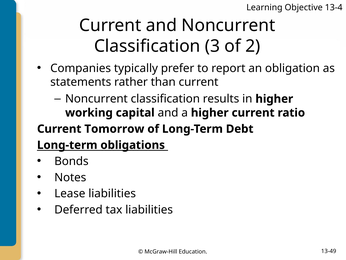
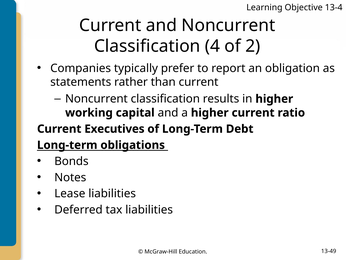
3: 3 -> 4 (212, 46)
Tomorrow: Tomorrow -> Executives (114, 129)
